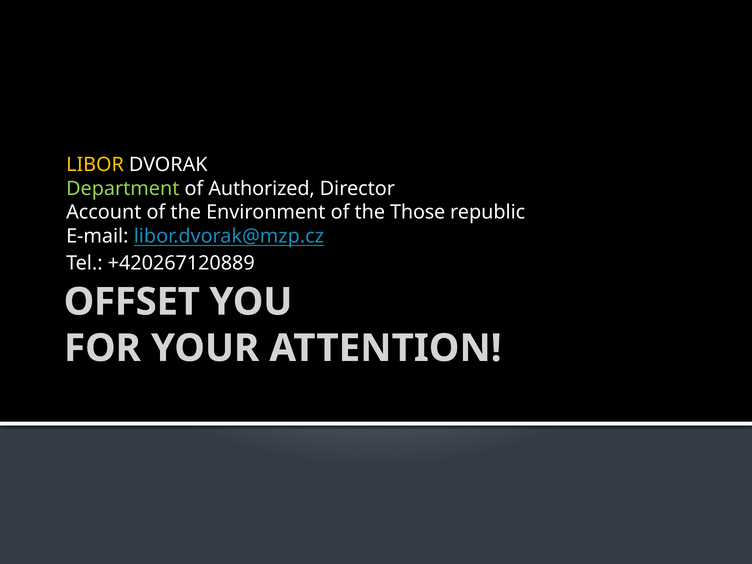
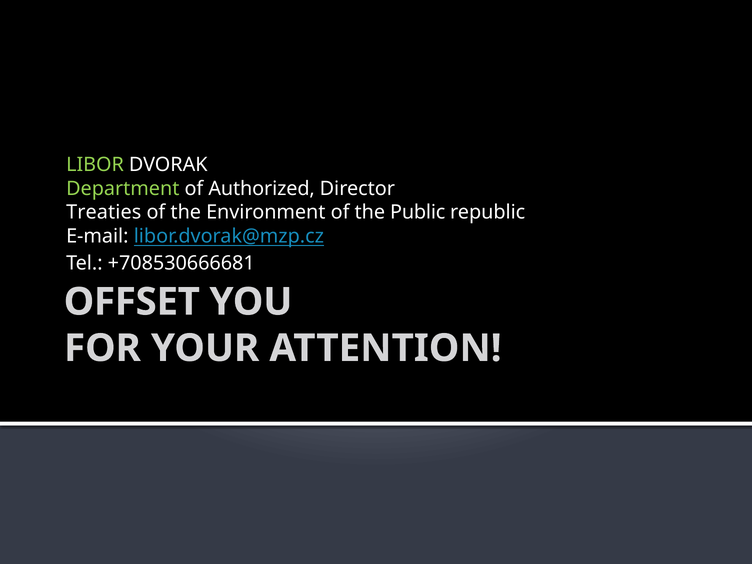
LIBOR colour: yellow -> light green (95, 165)
Account: Account -> Treaties (104, 212)
Those: Those -> Public (418, 212)
+420267120889: +420267120889 -> +708530666681 (181, 263)
